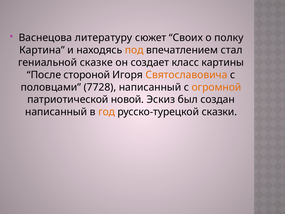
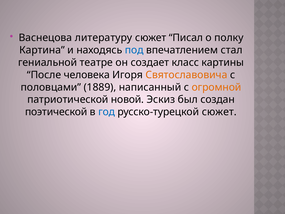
Своих: Своих -> Писал (186, 38)
под colour: orange -> blue (134, 50)
сказке: сказке -> театре (96, 62)
стороной: стороной -> человека (87, 75)
7728: 7728 -> 1889 (100, 87)
написанный: написанный -> поэтической (56, 112)
год colour: orange -> blue (107, 112)
русско-турецкой сказки: сказки -> сюжет (219, 112)
